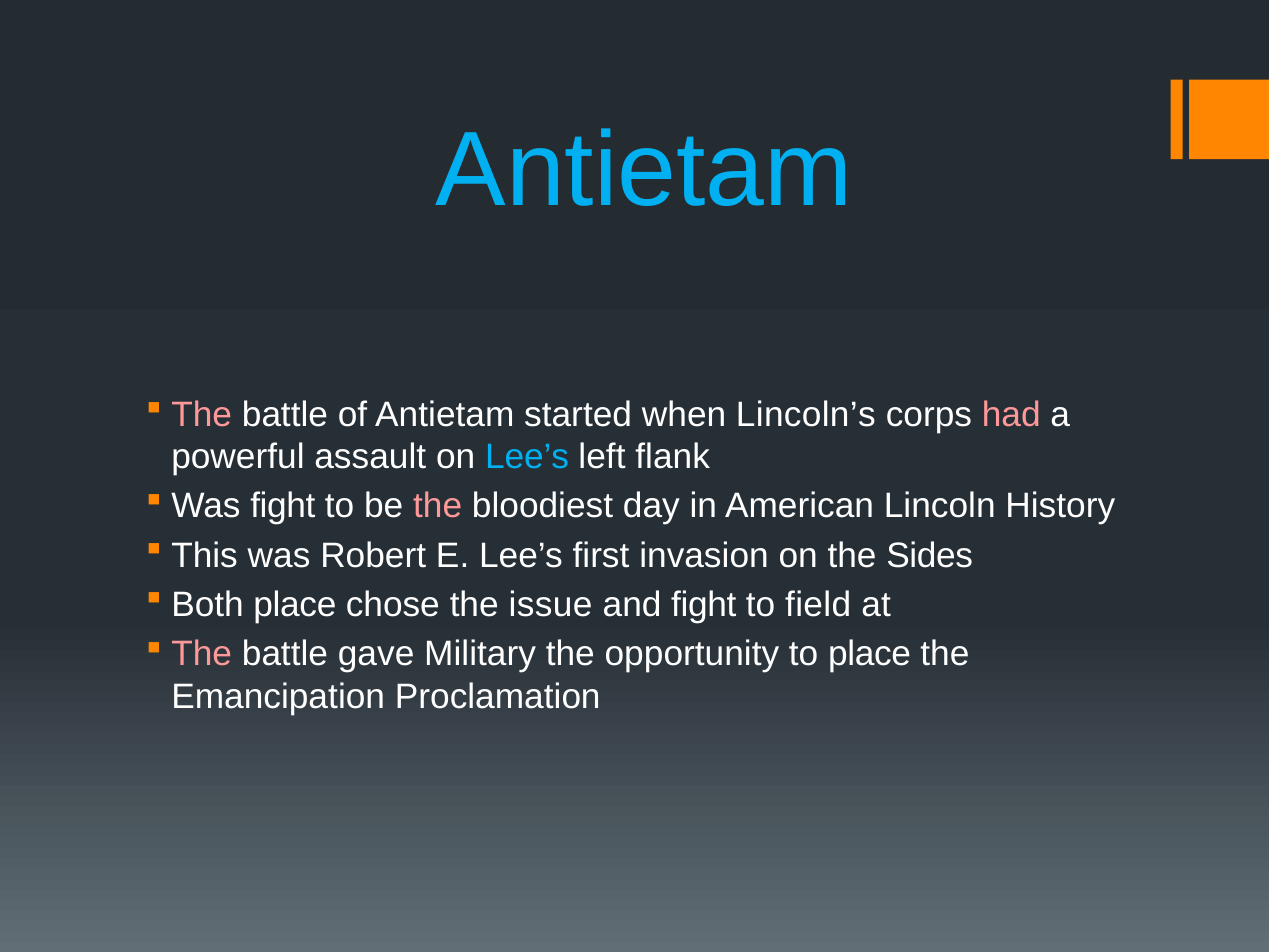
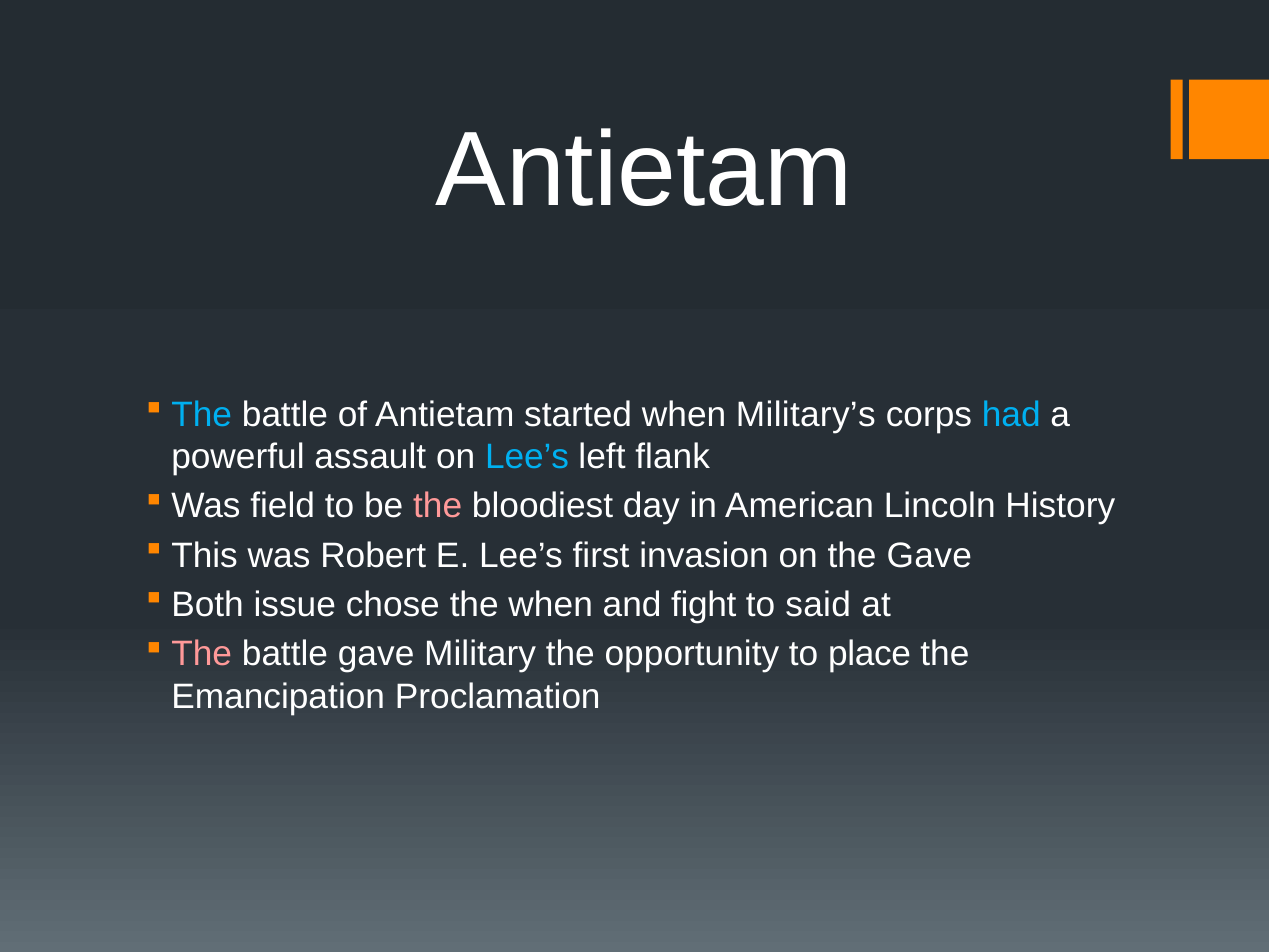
Antietam colour: light blue -> white (644, 170)
The colour: pink -> light blue (202, 414)
Lincoln’s: Lincoln’s -> Military’s (806, 414)
had colour: pink -> light blue (1011, 414)
Was fight: fight -> field (283, 506)
the Sides: Sides -> Gave (929, 555)
Both place: place -> issue (295, 605)
the issue: issue -> when (551, 605)
field: field -> said (818, 605)
